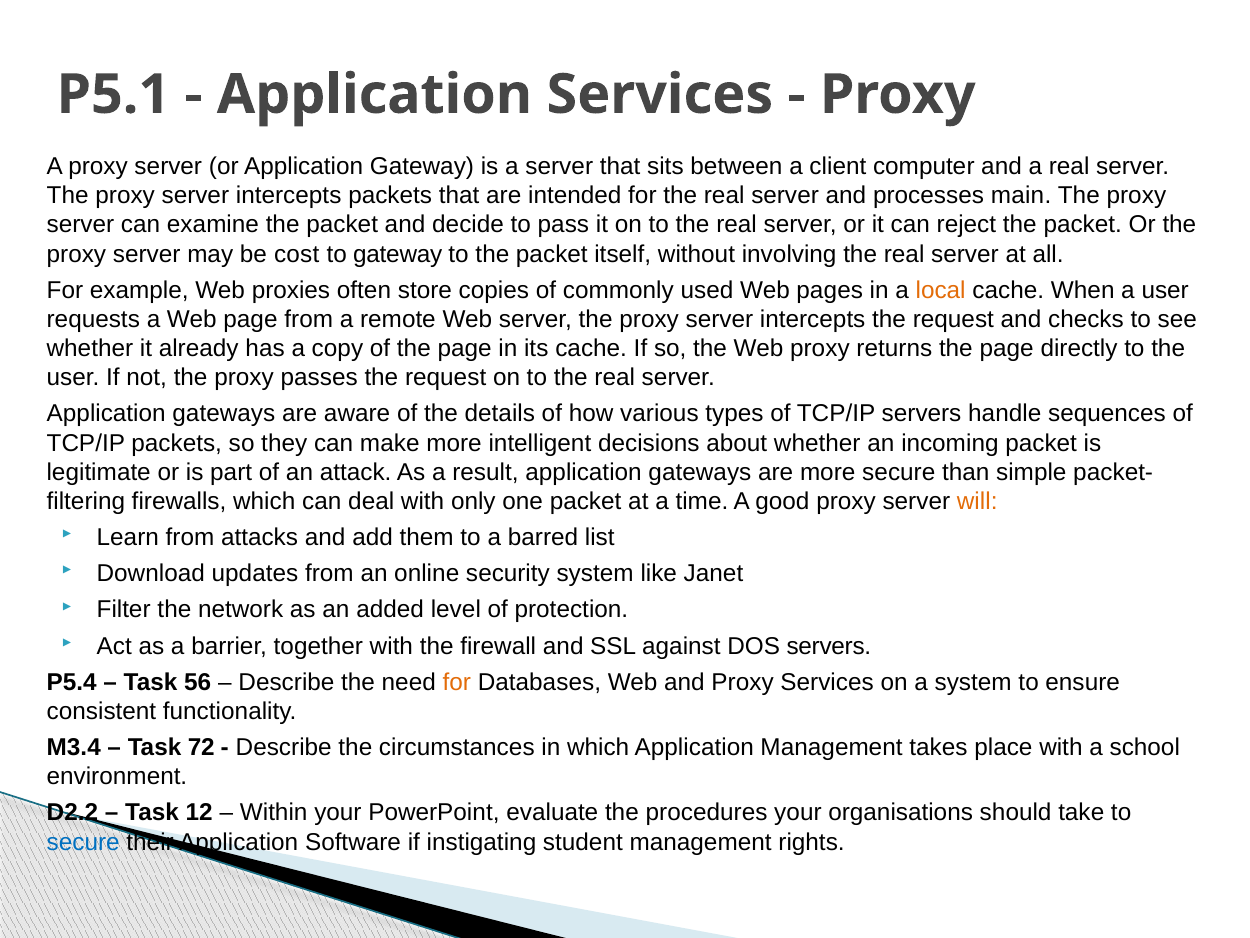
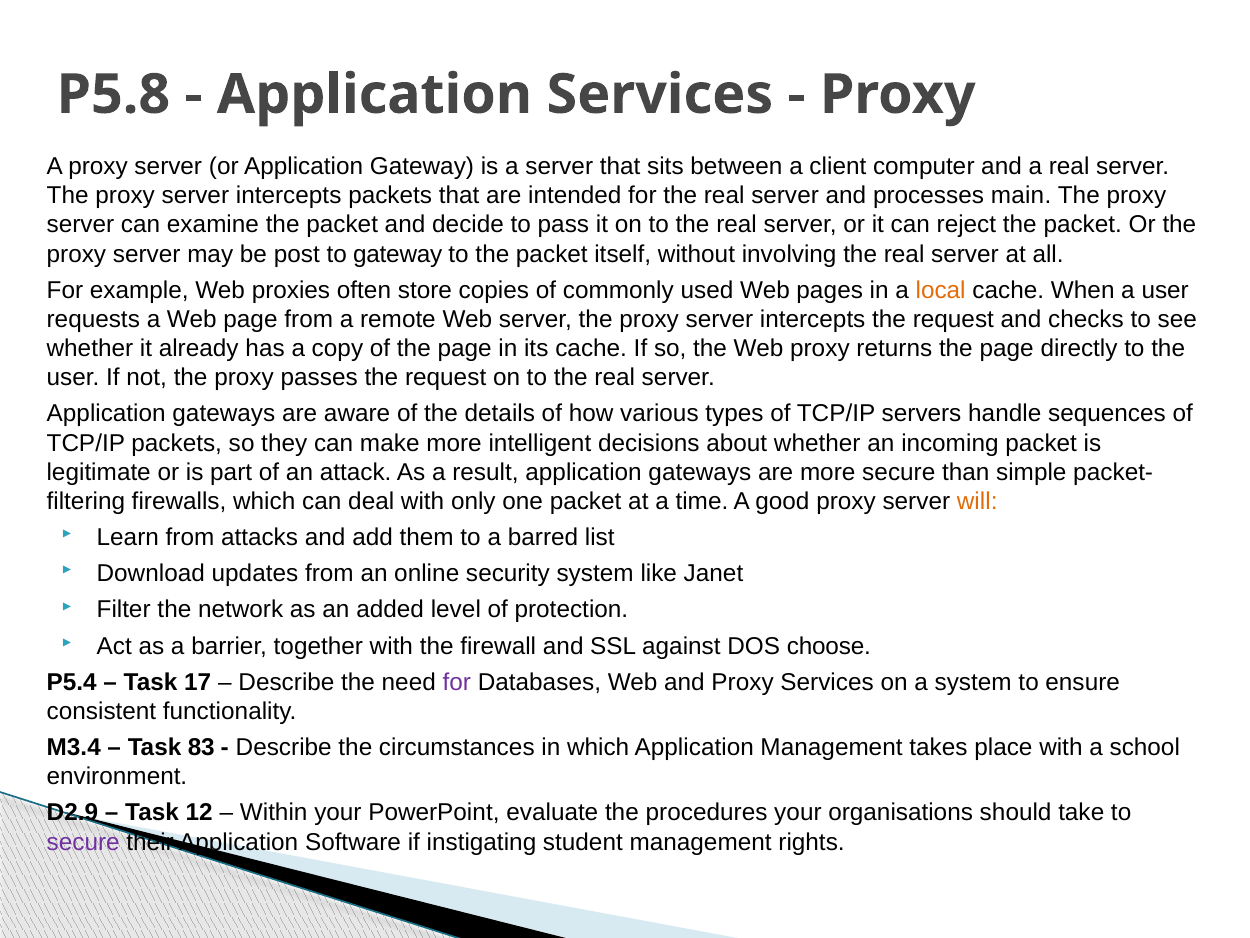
P5.1: P5.1 -> P5.8 (113, 95)
cost: cost -> post (297, 254)
DOS servers: servers -> choose (829, 646)
56: 56 -> 17 (198, 682)
for colour: orange -> purple (457, 682)
72: 72 -> 83 (201, 747)
D2.2: D2.2 -> D2.9 (72, 812)
secure colour: blue -> purple (83, 842)
